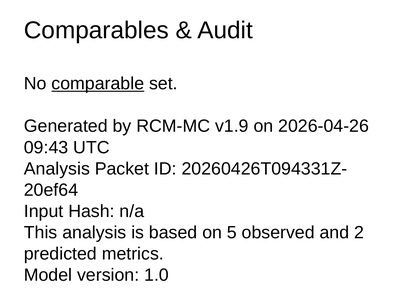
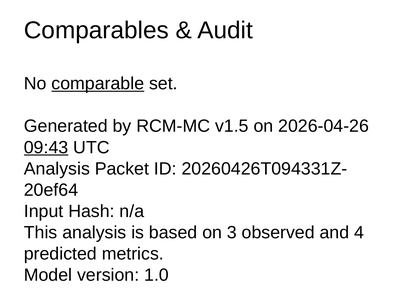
v1.9: v1.9 -> v1.5 (232, 126)
09:43 underline: none -> present (46, 148)
5: 5 -> 3 (232, 233)
2: 2 -> 4 (359, 233)
